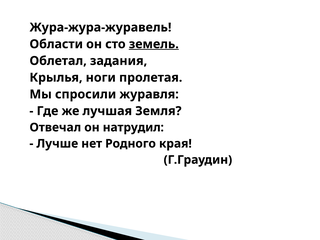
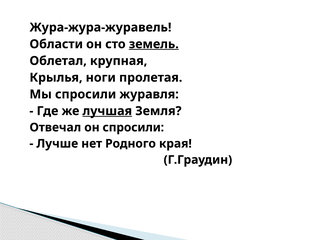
задания: задания -> крупная (119, 61)
лучшая underline: none -> present (107, 111)
он натрудил: натрудил -> спросили (133, 127)
